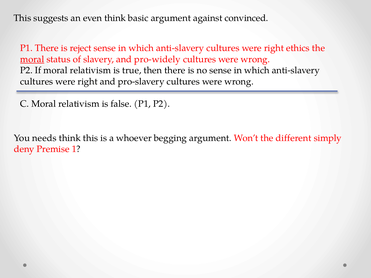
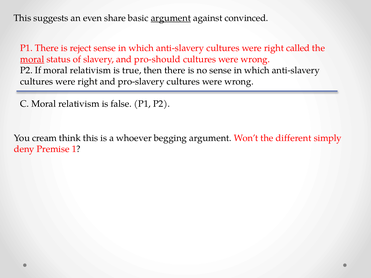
even think: think -> share (115, 18)
argument underline: none -> present (171, 18)
ethics: ethics -> called (298, 48)
pro-widely: pro-widely -> pro-should (157, 59)
needs: needs -> cream (44, 138)
